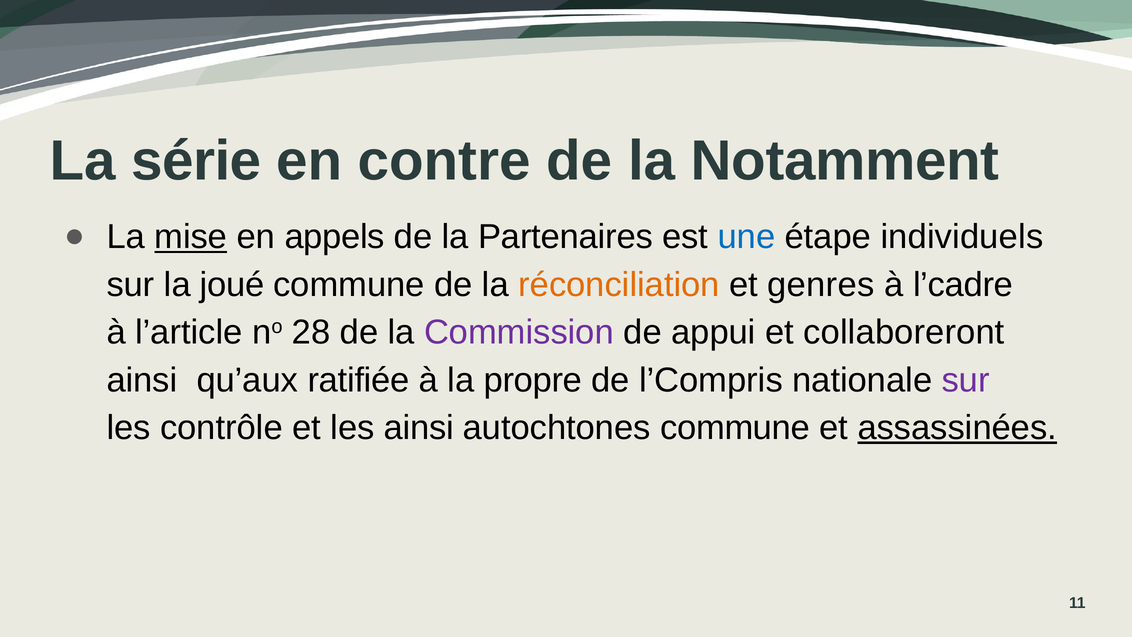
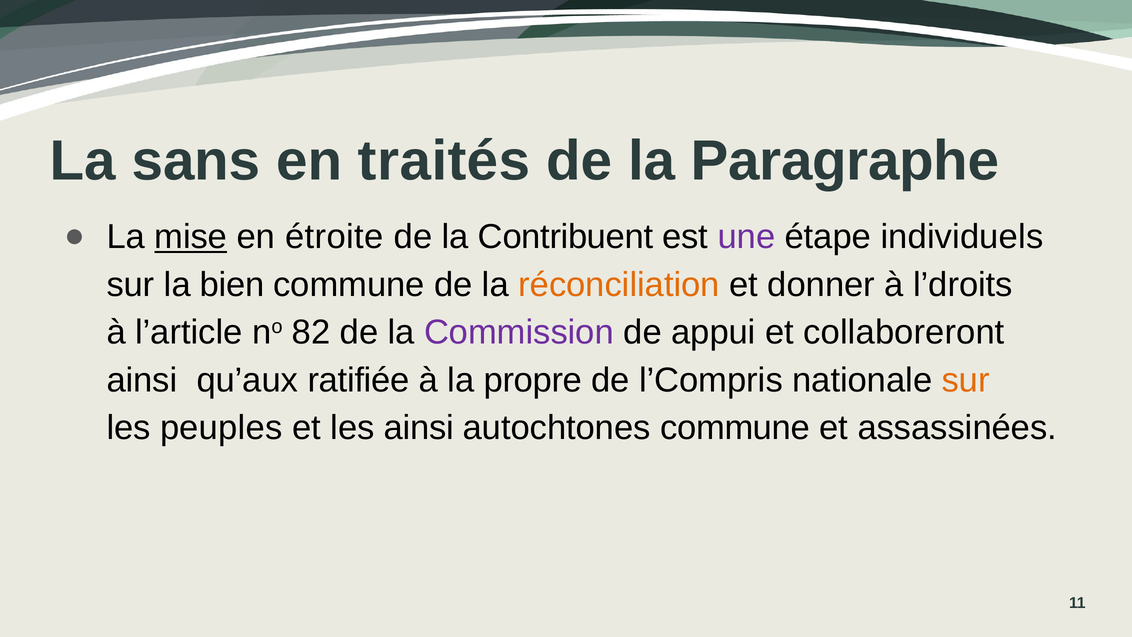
série: série -> sans (196, 161)
contre: contre -> traités (444, 161)
Notamment: Notamment -> Paragraphe (845, 161)
appels: appels -> étroite (334, 237)
Partenaires: Partenaires -> Contribuent (566, 237)
une colour: blue -> purple (746, 237)
joué: joué -> bien (232, 285)
genres: genres -> donner (821, 285)
l’cadre: l’cadre -> l’droits (963, 285)
28: 28 -> 82 (311, 332)
sur colour: purple -> orange (966, 380)
contrôle: contrôle -> peuples (221, 428)
assassinées underline: present -> none (957, 428)
